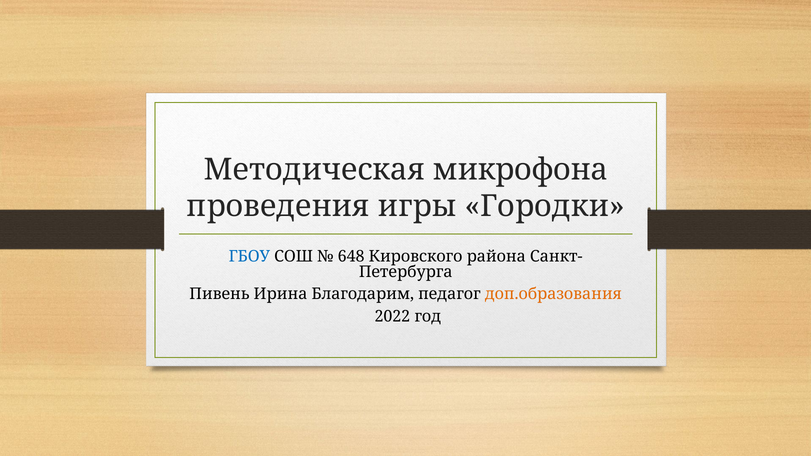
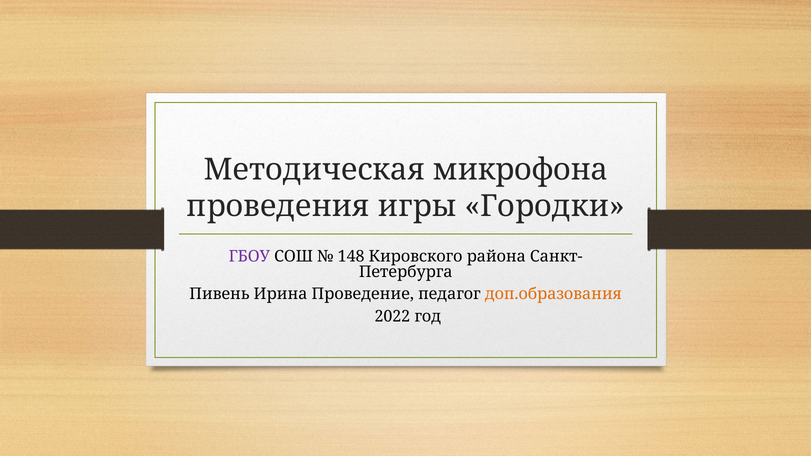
ГБОУ colour: blue -> purple (249, 256)
648: 648 -> 148 (351, 256)
Благодарим: Благодарим -> Проведение (363, 294)
